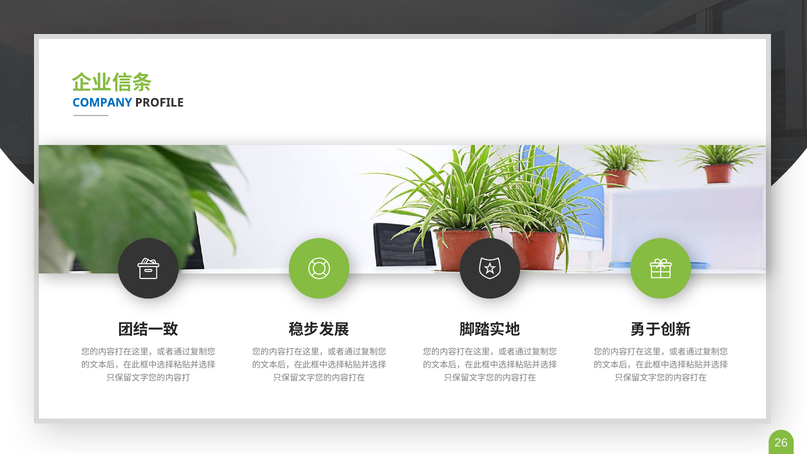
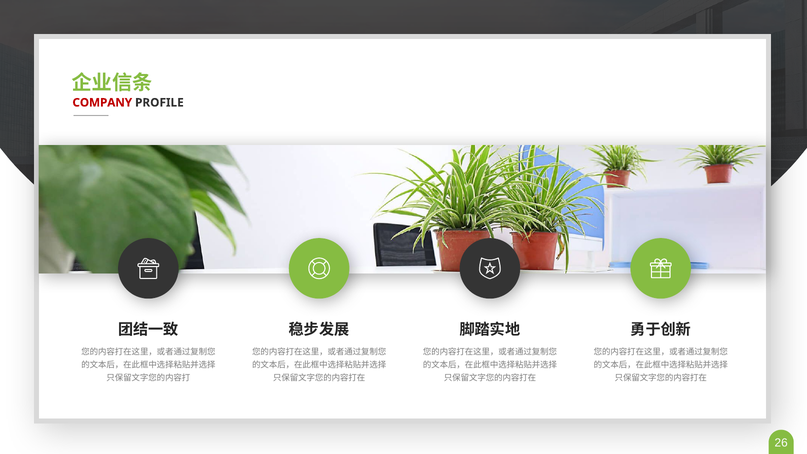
COMPANY colour: blue -> red (102, 103)
